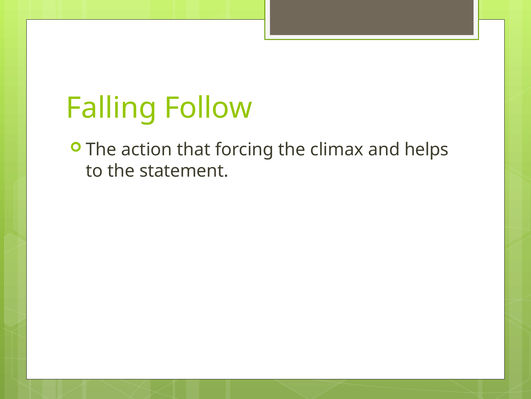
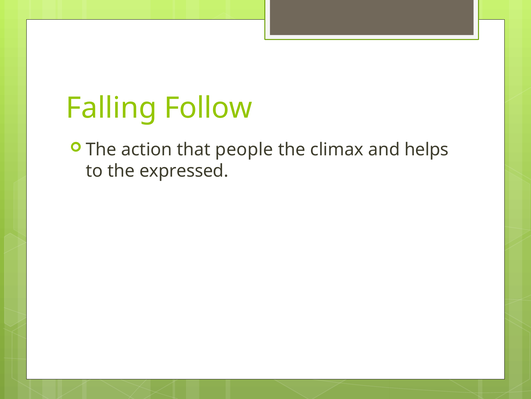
forcing: forcing -> people (244, 149)
statement: statement -> expressed (184, 171)
